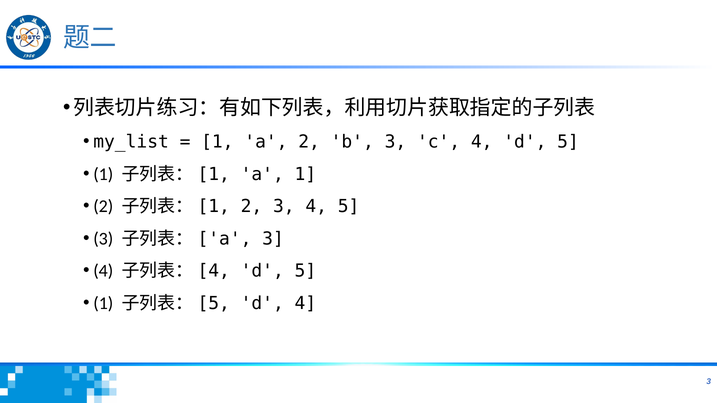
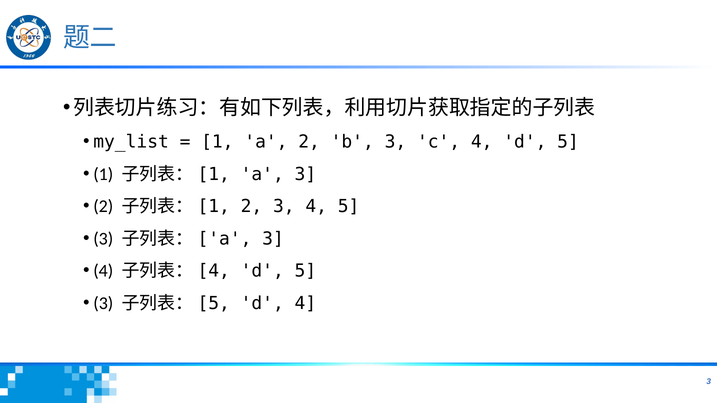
a 1: 1 -> 3 (305, 174)
1: 1 -> 3 (103, 303)
